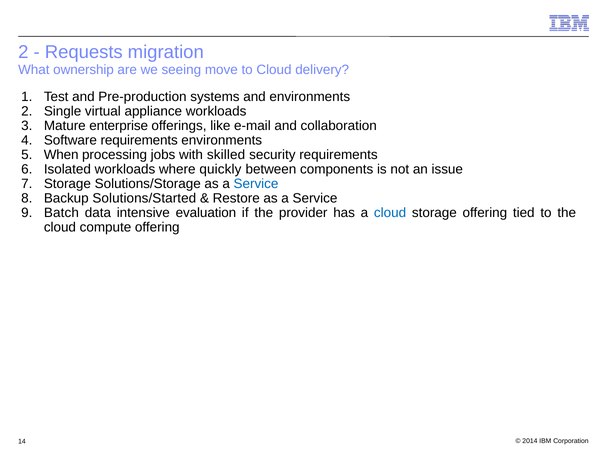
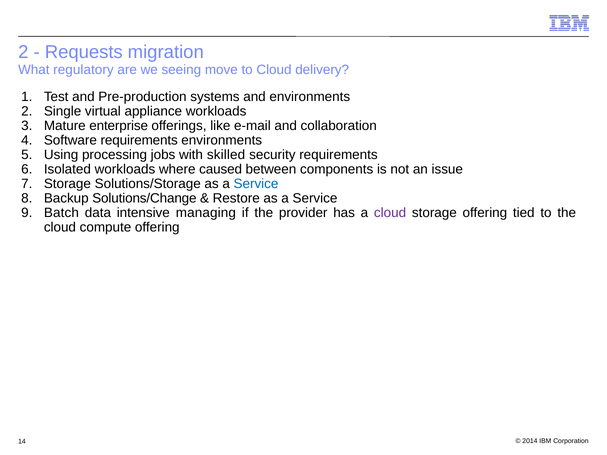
ownership: ownership -> regulatory (83, 70)
When: When -> Using (61, 155)
quickly: quickly -> caused (221, 169)
Solutions/Started: Solutions/Started -> Solutions/Change (144, 199)
evaluation: evaluation -> managing (206, 213)
cloud colour: blue -> purple (390, 213)
